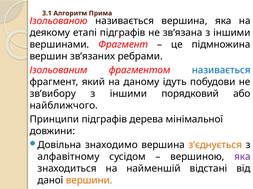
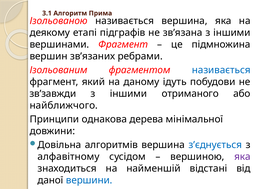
зв’вибору: зв’вибору -> зв’завжди (53, 94)
порядковий: порядковий -> отриманого (190, 94)
Принципи підграфів: підграфів -> однакова (104, 120)
знаходимо: знаходимо -> алгоритмів (111, 145)
з’єднується colour: orange -> blue (215, 145)
вершини colour: orange -> blue (89, 181)
